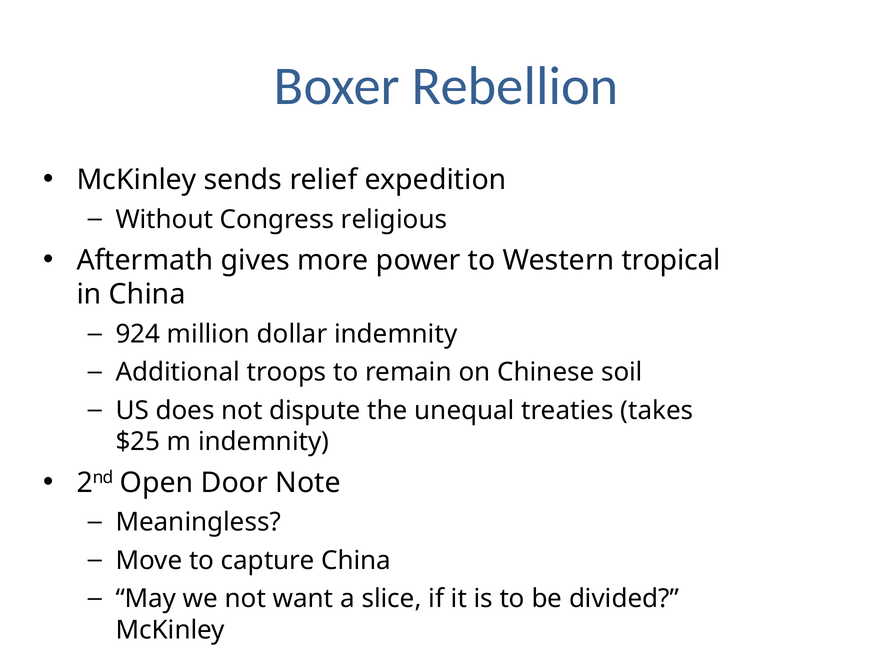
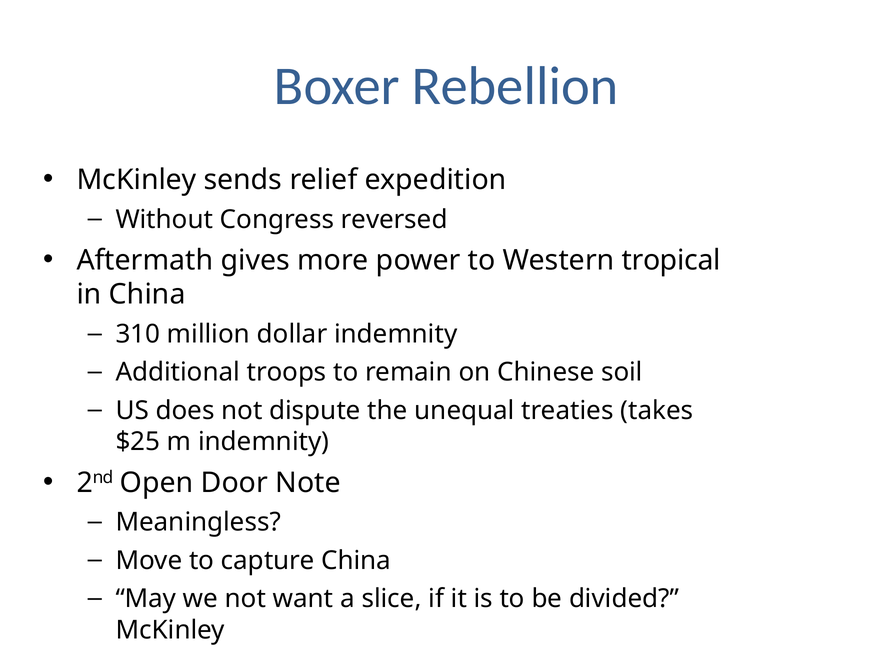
religious: religious -> reversed (394, 219)
924: 924 -> 310 (138, 334)
